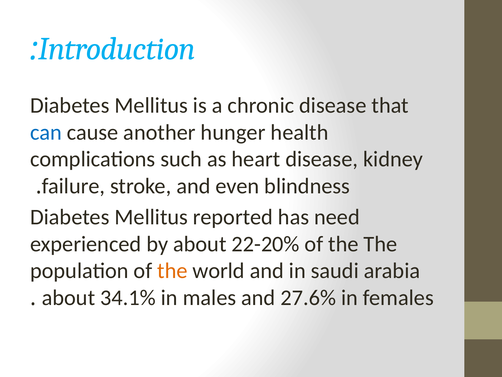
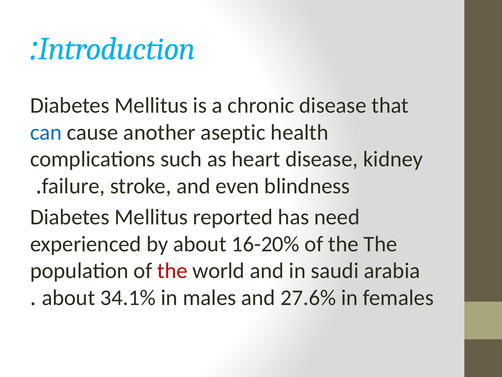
hunger: hunger -> aseptic (233, 132)
22-20%: 22-20% -> 16-20% (266, 244)
the colour: orange -> red (172, 271)
